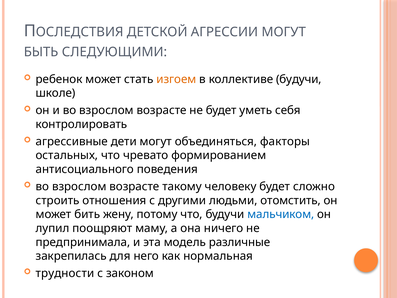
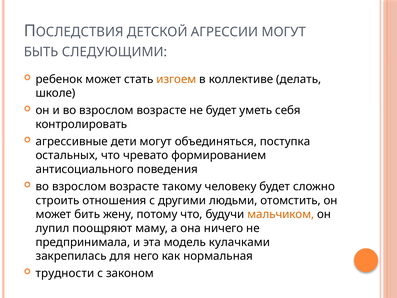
коллективе будучи: будучи -> делать (299, 79)
факторы: факторы -> поступка (285, 141)
мальчиком colour: blue -> orange (281, 214)
различные: различные -> кулачками (239, 242)
